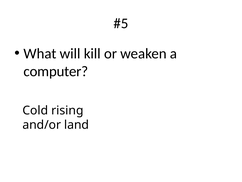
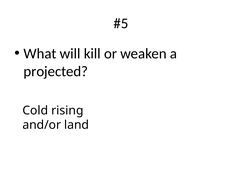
computer: computer -> projected (56, 71)
